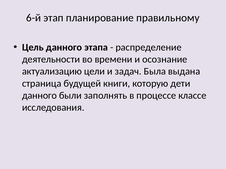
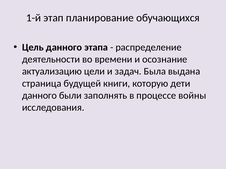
6-й: 6-й -> 1-й (34, 18)
правильному: правильному -> обучающихся (168, 18)
классе: классе -> войны (192, 96)
